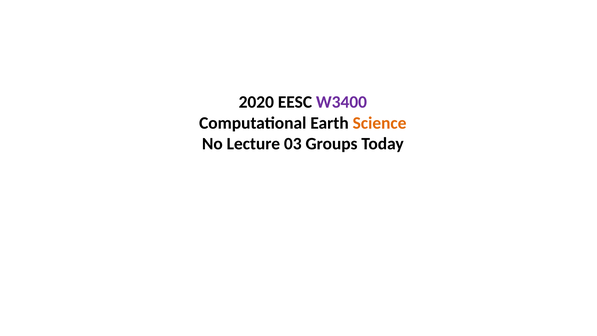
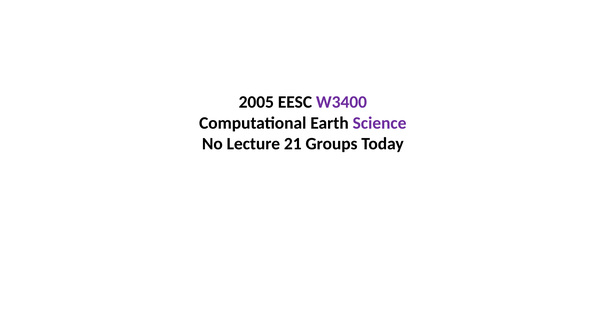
2020: 2020 -> 2005 (256, 102)
Science colour: orange -> purple (380, 123)
03: 03 -> 21 (293, 144)
